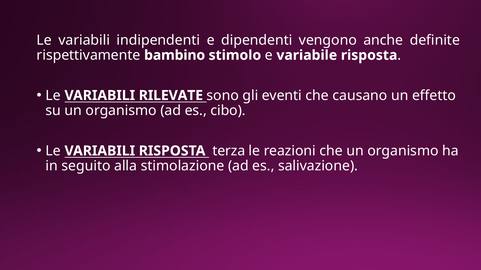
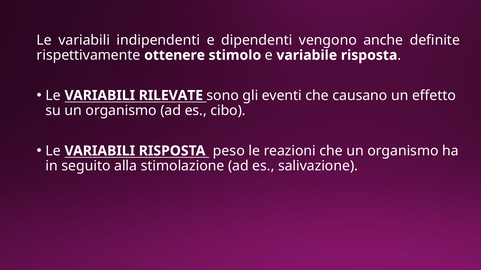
bambino: bambino -> ottenere (175, 55)
terza: terza -> peso (229, 151)
